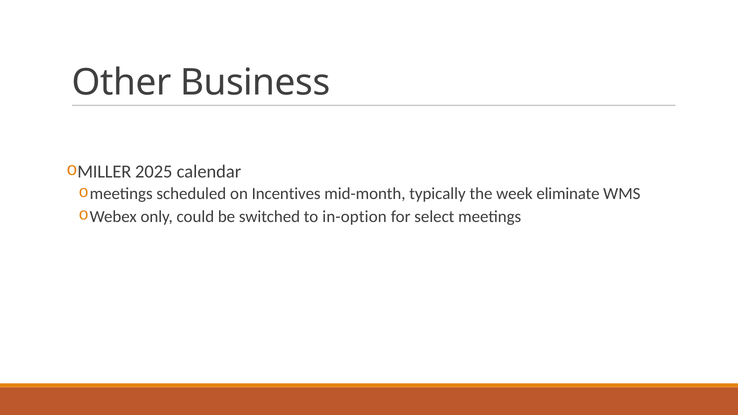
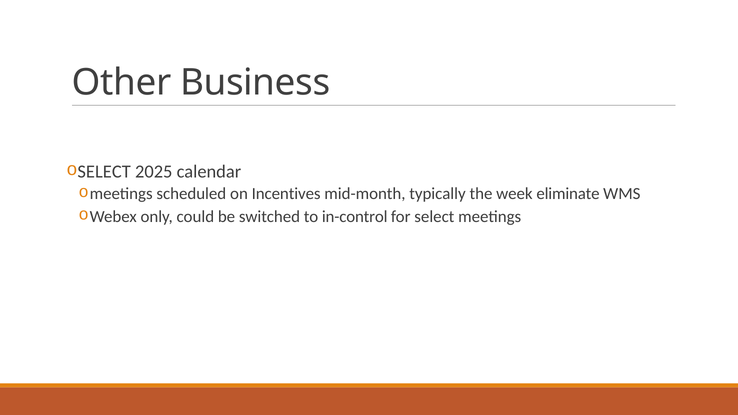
MILLER: MILLER -> SELECT (104, 171)
in-option: in-option -> in-control (355, 217)
